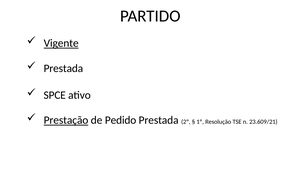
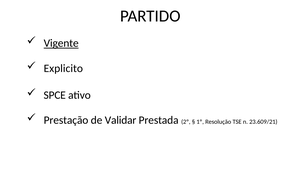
Prestada: Prestada -> Explicito (63, 68)
Prestação underline: present -> none (66, 120)
Pedido: Pedido -> Validar (121, 120)
